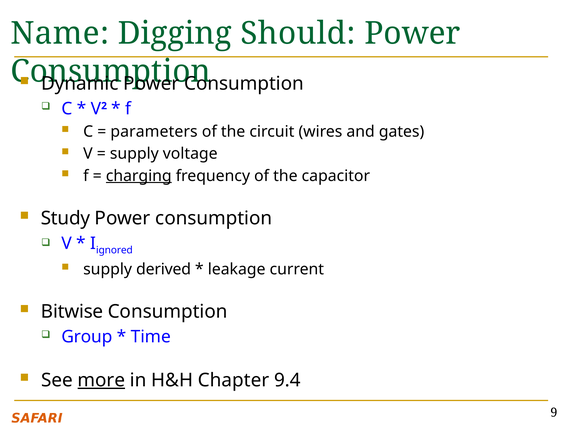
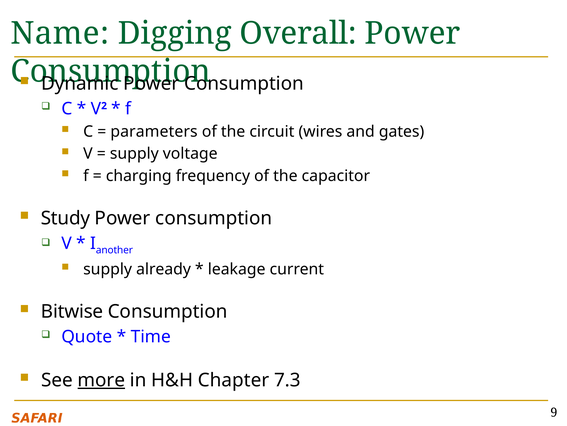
Should: Should -> Overall (298, 33)
charging underline: present -> none (139, 176)
ignored: ignored -> another (114, 250)
derived: derived -> already (164, 269)
Group: Group -> Quote (87, 336)
9.4: 9.4 -> 7.3 (287, 379)
